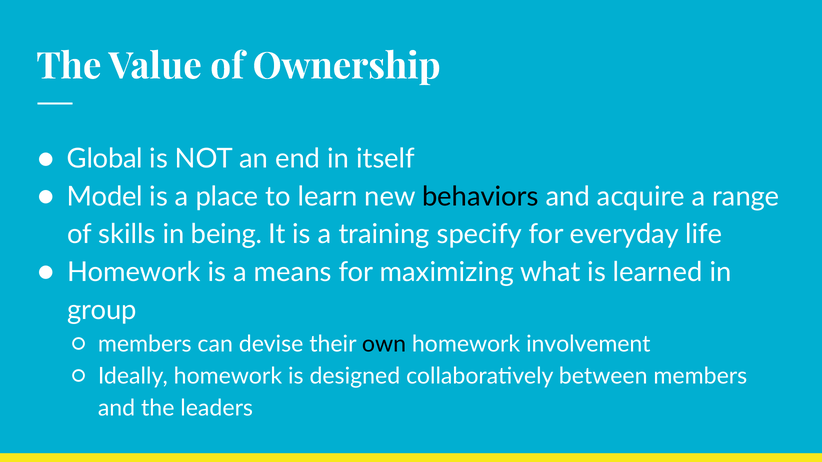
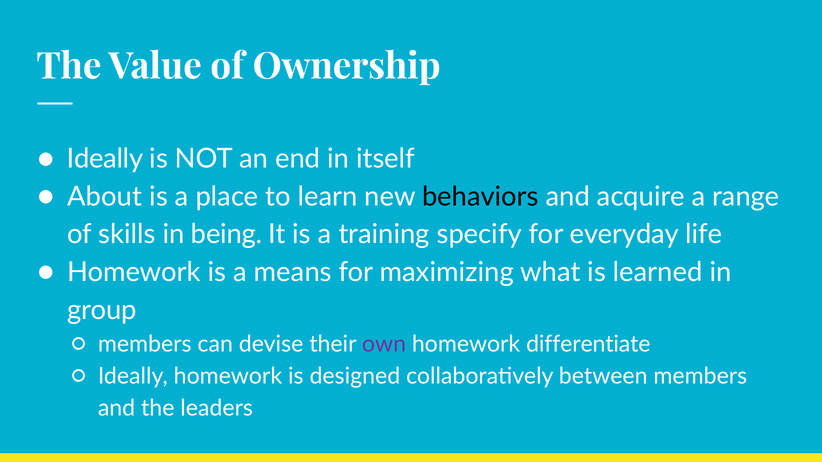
Global: Global -> Ideally (105, 159)
Model: Model -> About (105, 197)
own colour: black -> purple (384, 344)
involvement: involvement -> differentiate (588, 344)
